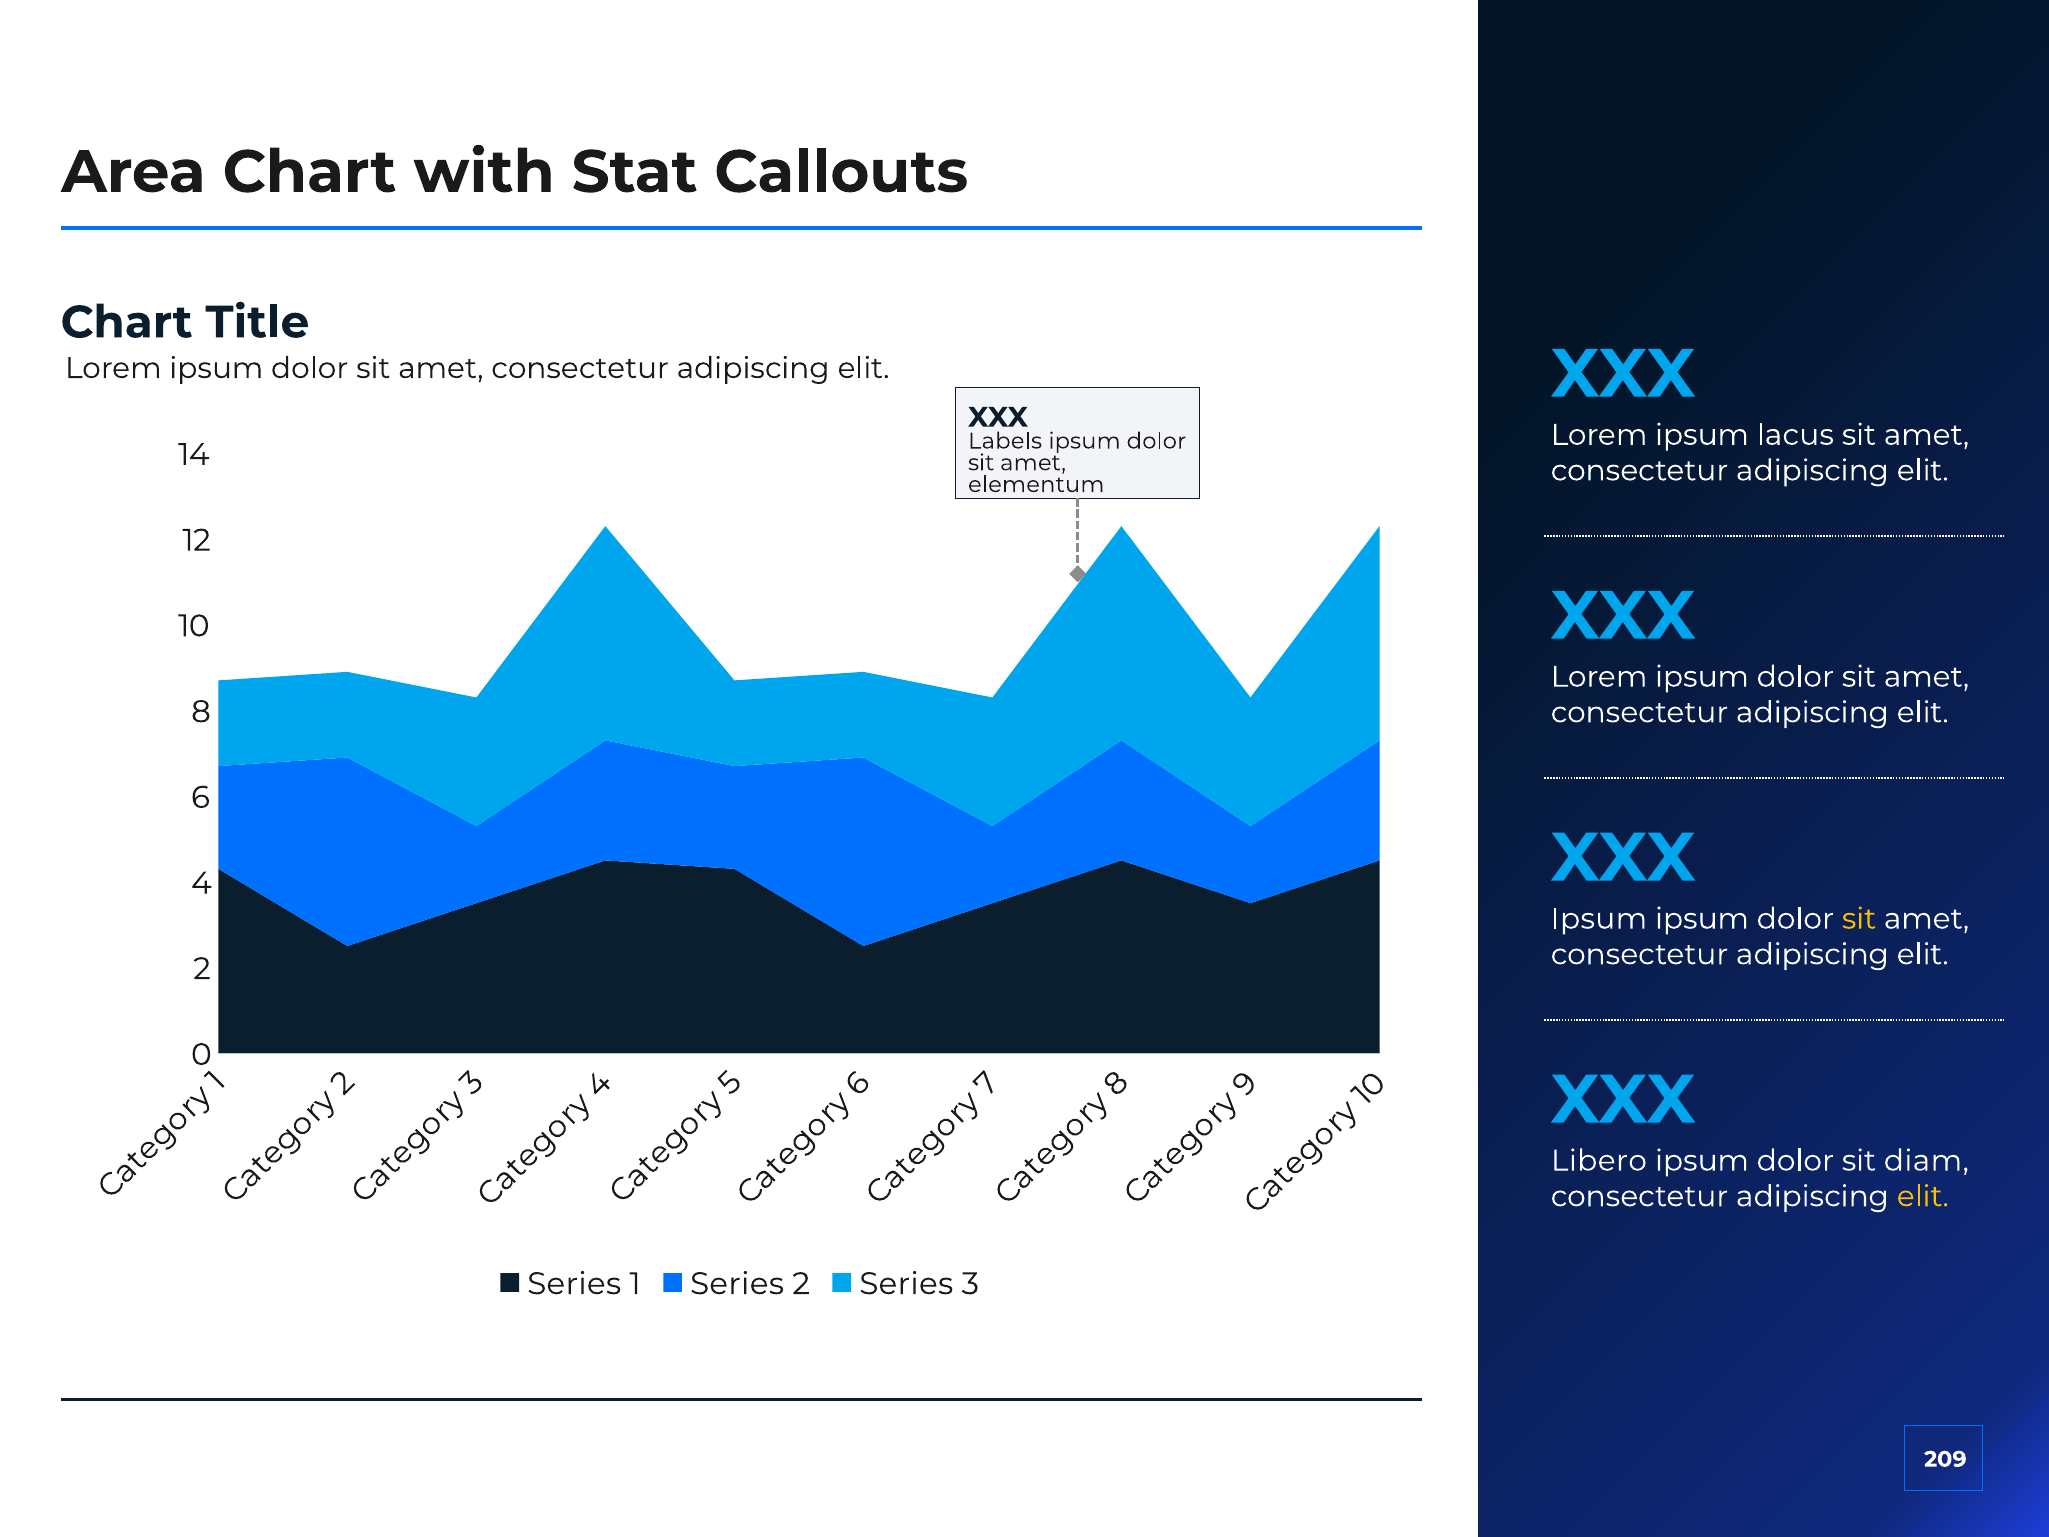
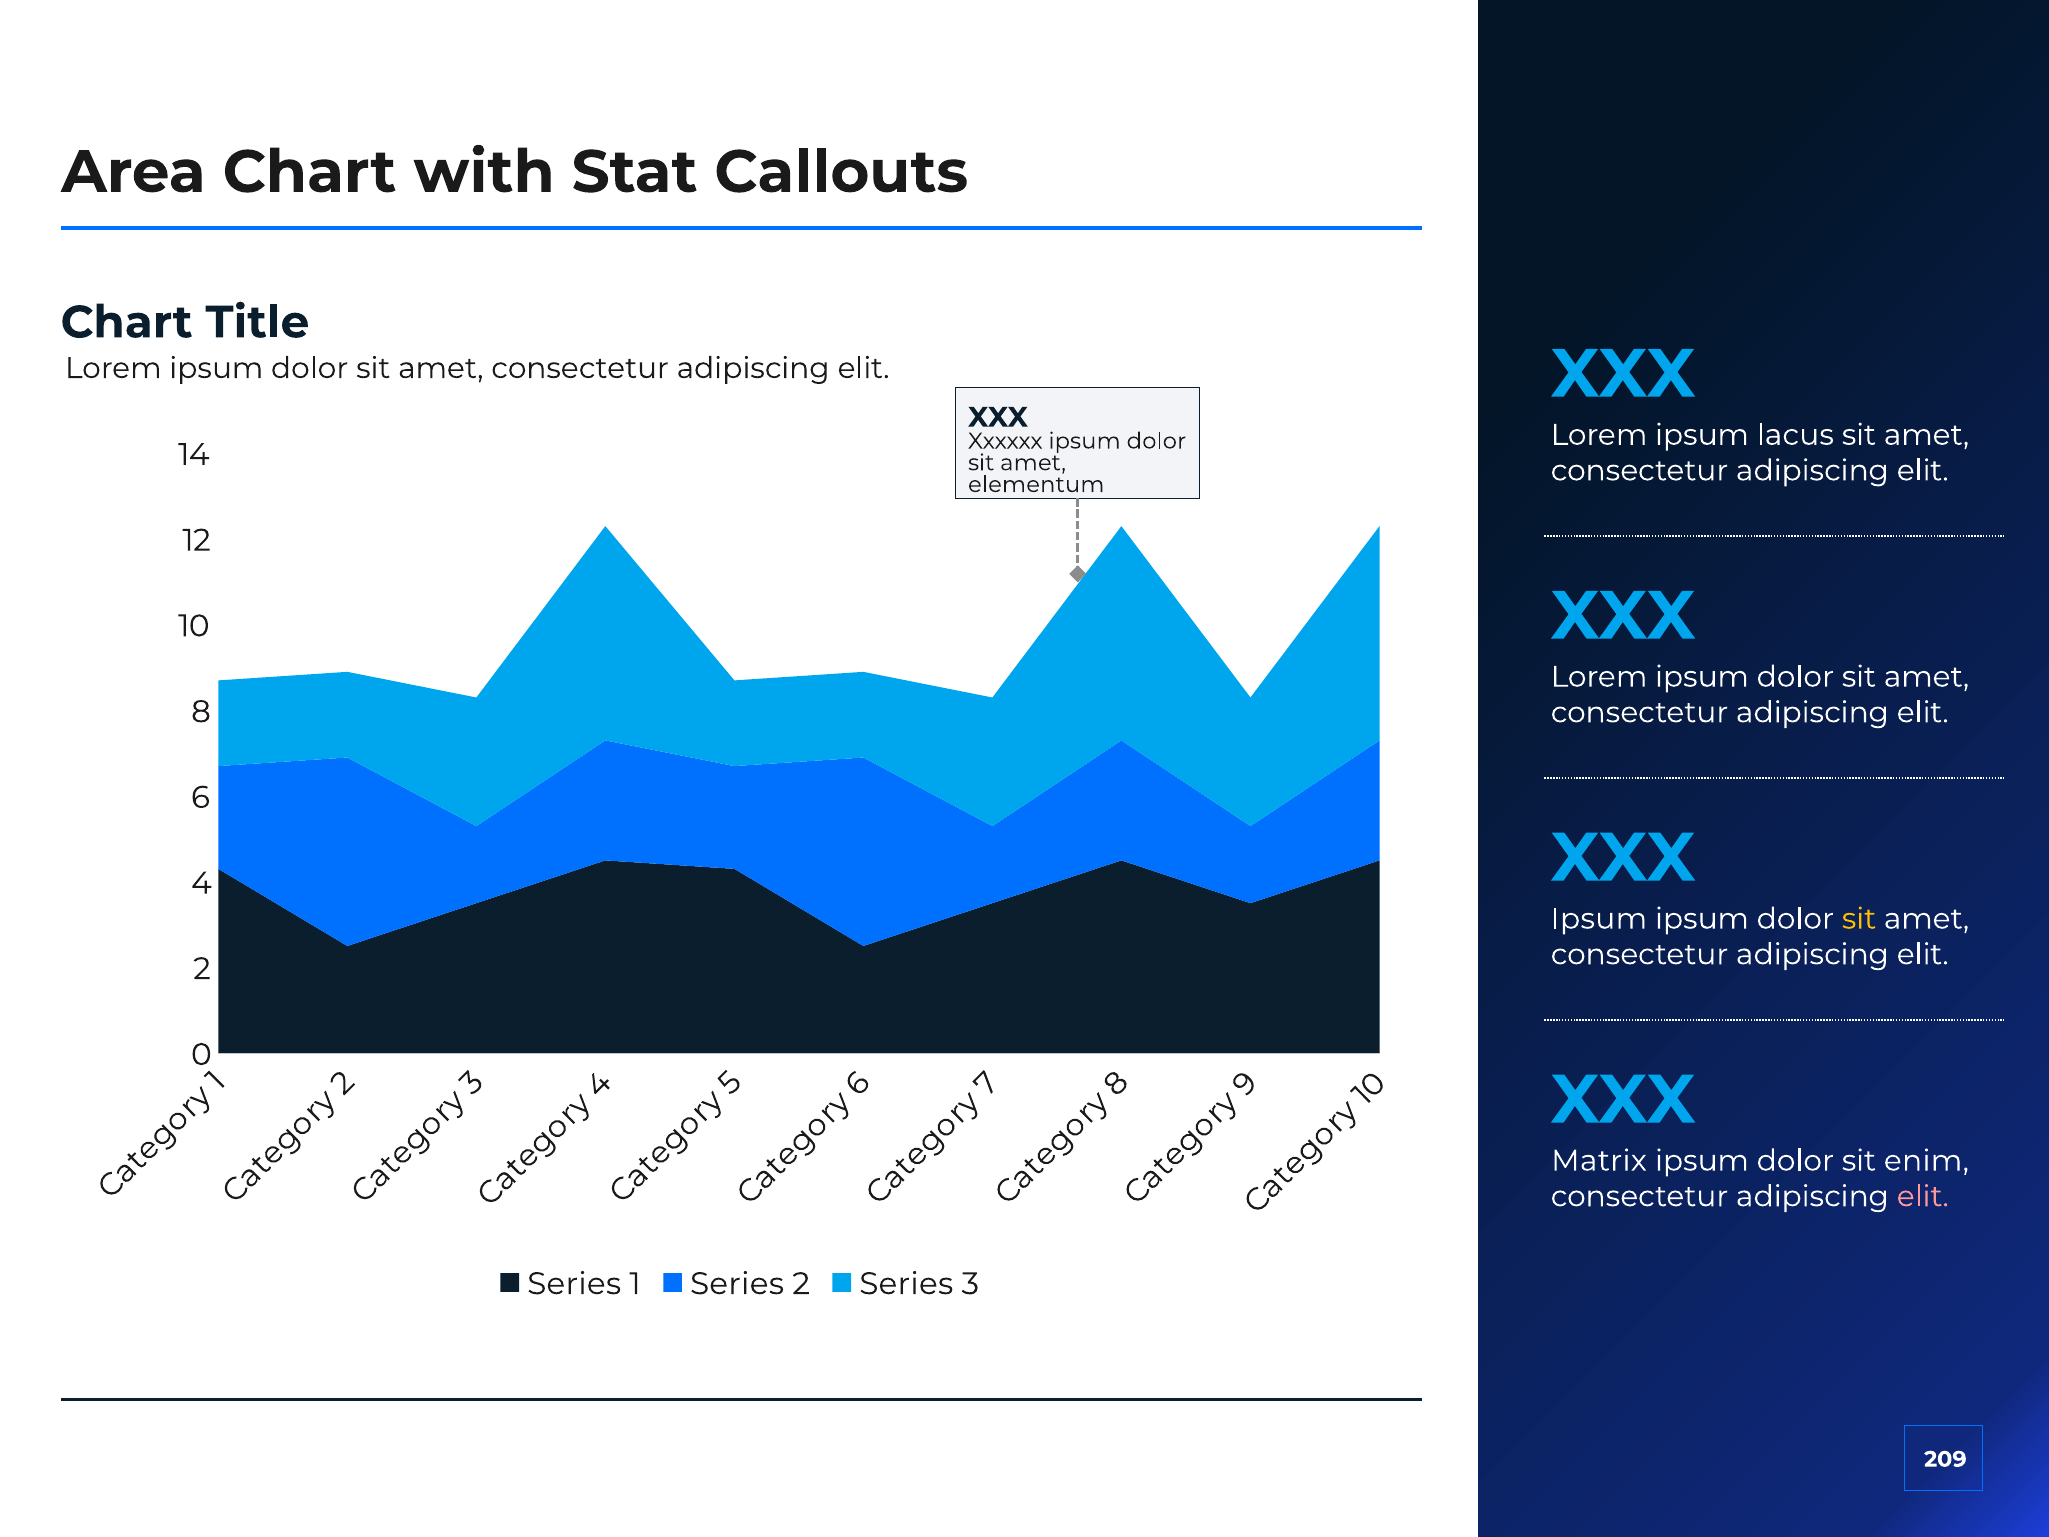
Labels: Labels -> Xxxxxx (1005, 441)
Libero: Libero -> Matrix (1599, 1161)
diam: diam -> enim (1926, 1161)
elit colour: yellow -> pink (1923, 1196)
